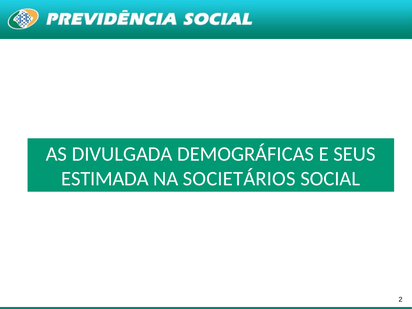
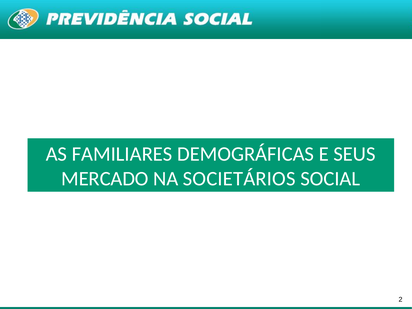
DIVULGADA: DIVULGADA -> FAMILIARES (122, 154)
ESTIMADA: ESTIMADA -> MERCADO (105, 179)
